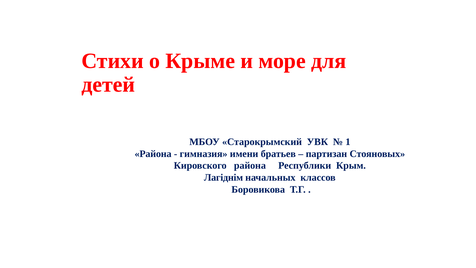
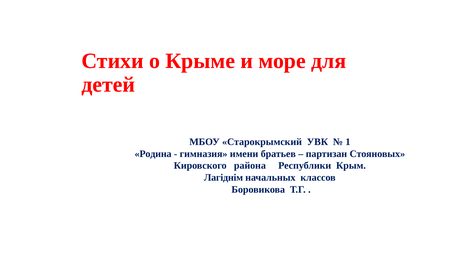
Района: Района -> Родина (153, 154)
